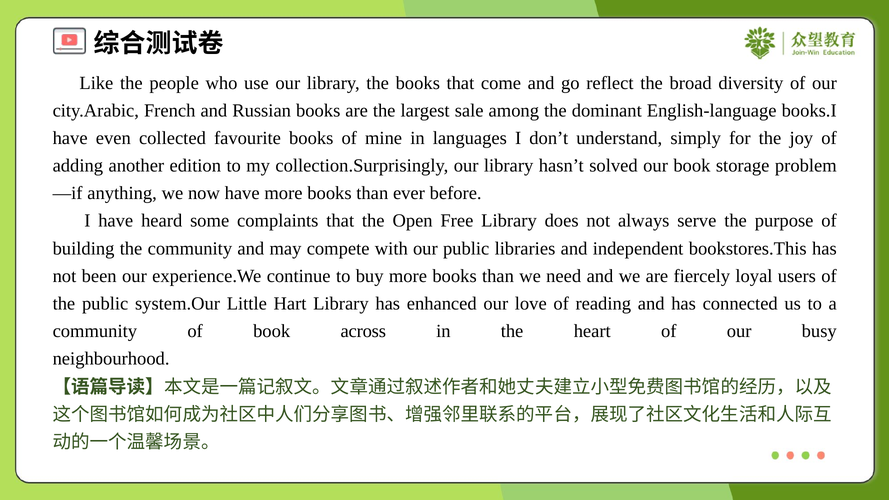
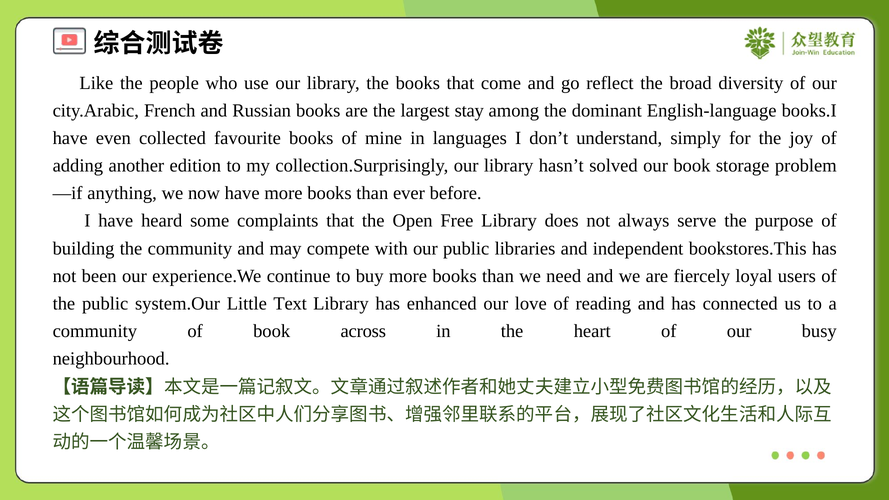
sale: sale -> stay (469, 111)
Hart: Hart -> Text (290, 304)
